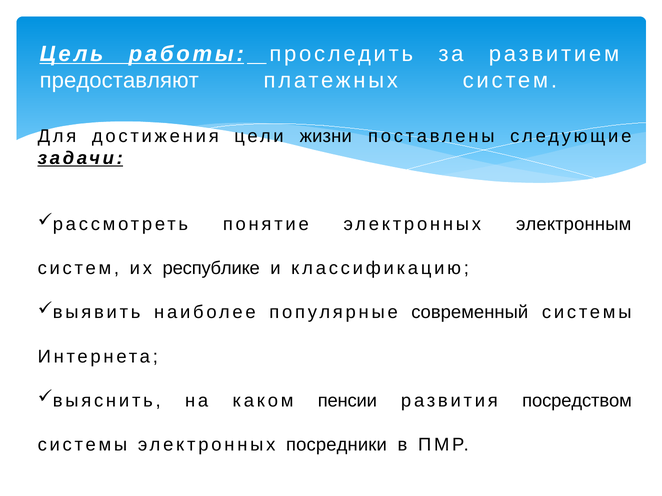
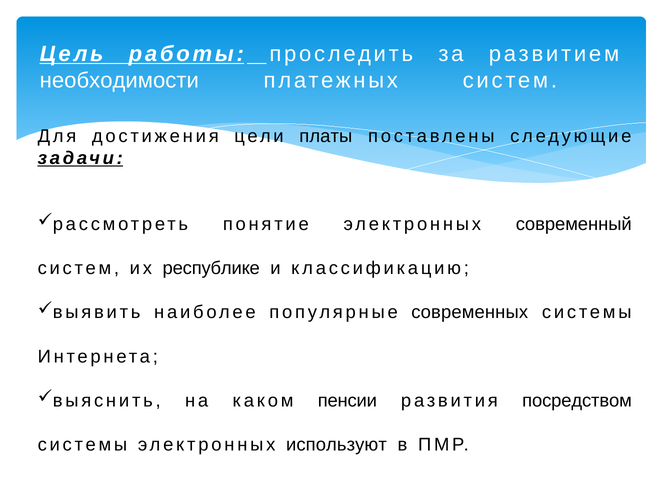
предоставляют: предоставляют -> необходимости (119, 80)
жизни: жизни -> платы (326, 136)
электронным: электронным -> современный (574, 224)
современный: современный -> современных (470, 313)
посредники: посредники -> используют (336, 445)
